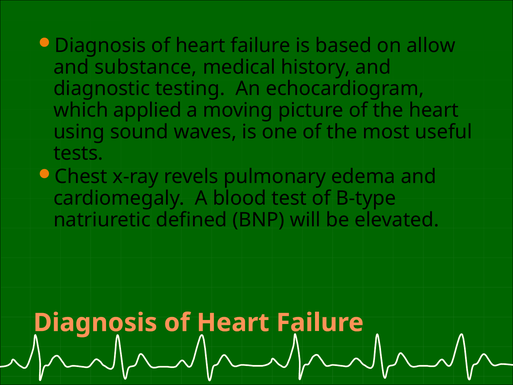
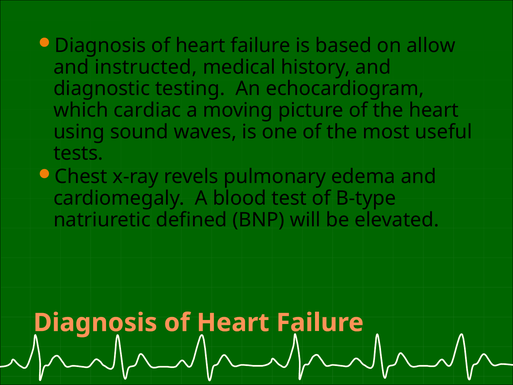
substance: substance -> instructed (146, 67)
applied: applied -> cardiac (147, 110)
